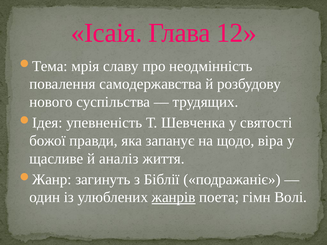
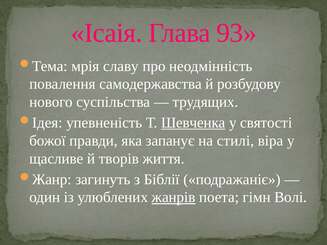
12: 12 -> 93 (236, 33)
Шевченка underline: none -> present (193, 123)
щодо: щодо -> стилі (235, 141)
аналіз: аналіз -> творів (119, 159)
